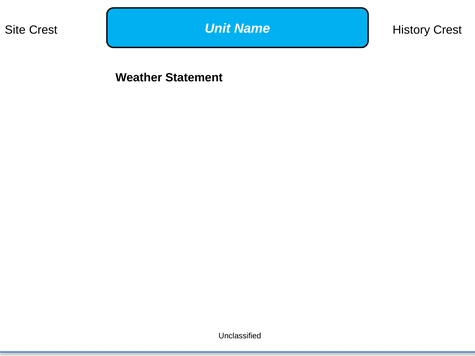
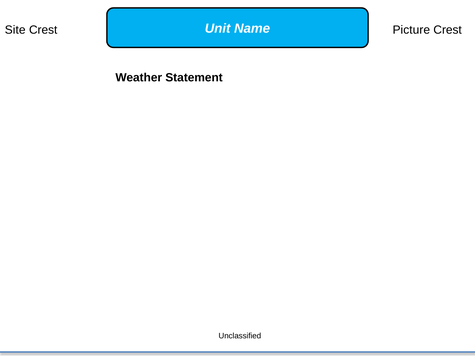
History: History -> Picture (411, 30)
